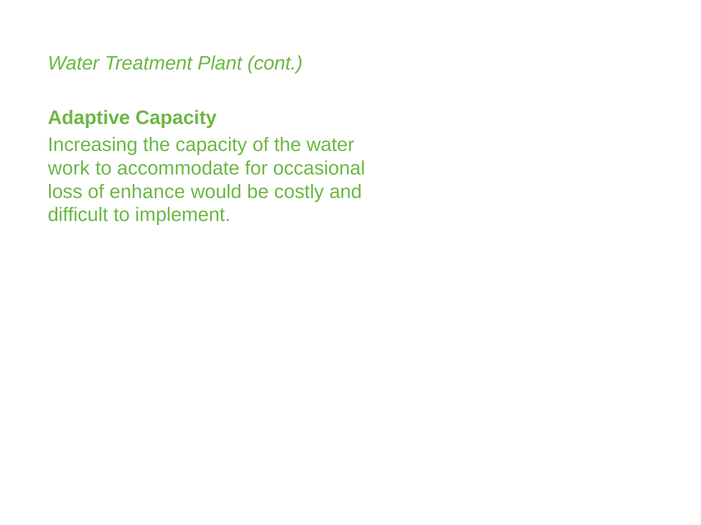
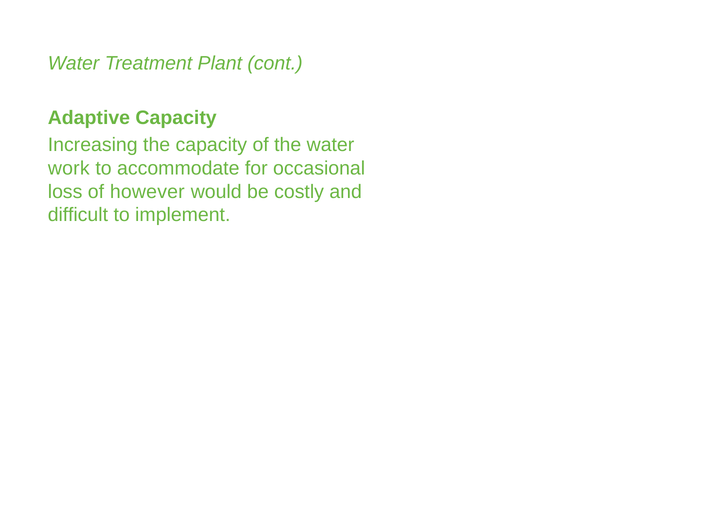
enhance: enhance -> however (147, 192)
